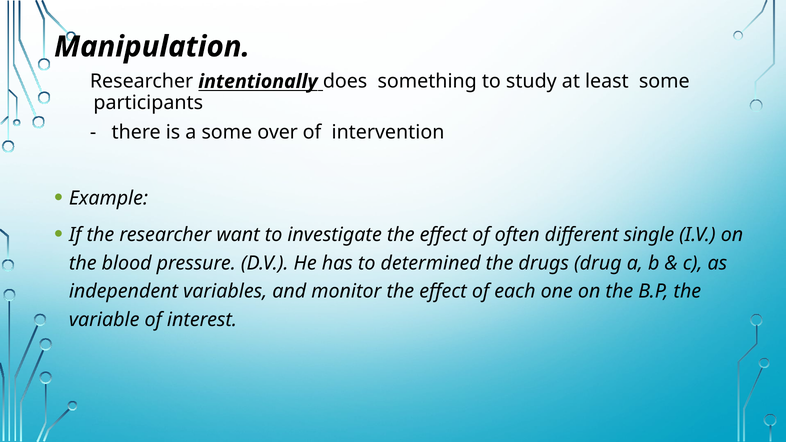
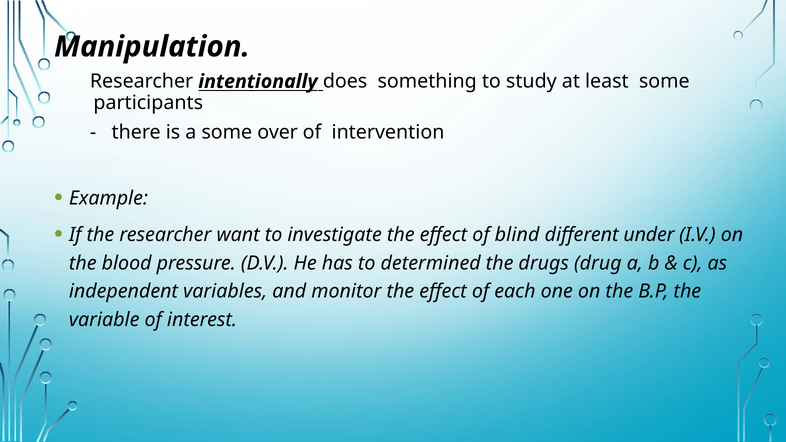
often: often -> blind (517, 235)
single: single -> under (649, 235)
